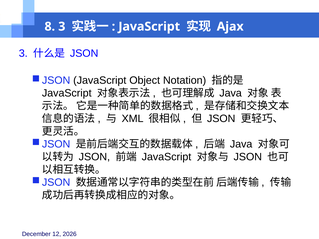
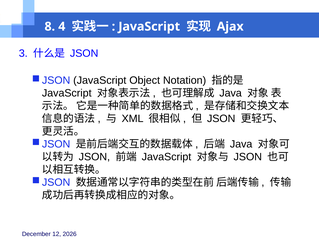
8 3: 3 -> 4 (62, 27)
